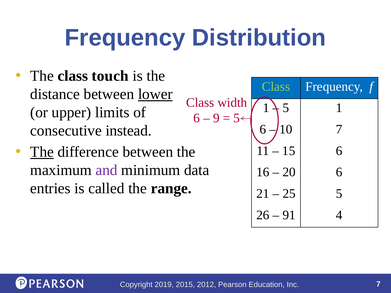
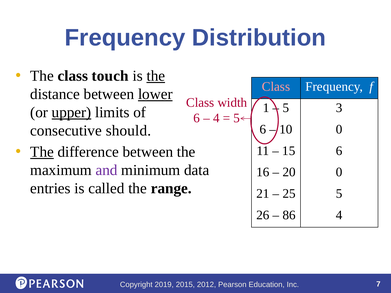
the underline: none -> present (156, 76)
Class colour: light green -> pink (276, 87)
5 1: 1 -> 3 (339, 108)
upper underline: none -> present (71, 113)
9: 9 -> 4 (216, 118)
10 7: 7 -> 0 (339, 129)
instead: instead -> should (128, 131)
20 6: 6 -> 0 (339, 172)
91: 91 -> 86 (289, 215)
